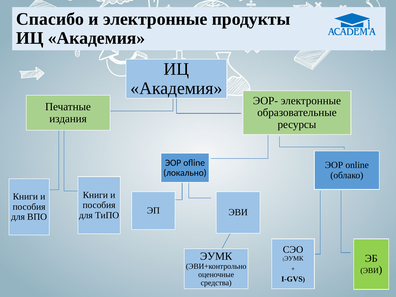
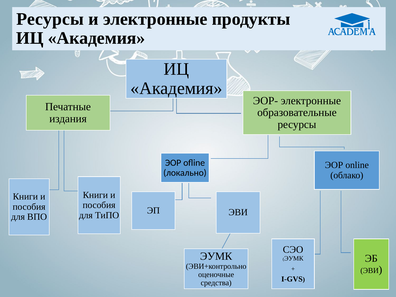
Спасибо: Спасибо -> Ресурсы (50, 19)
